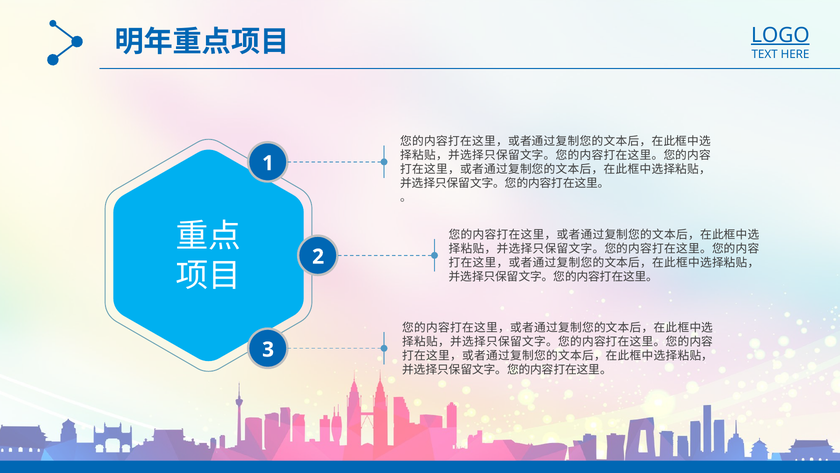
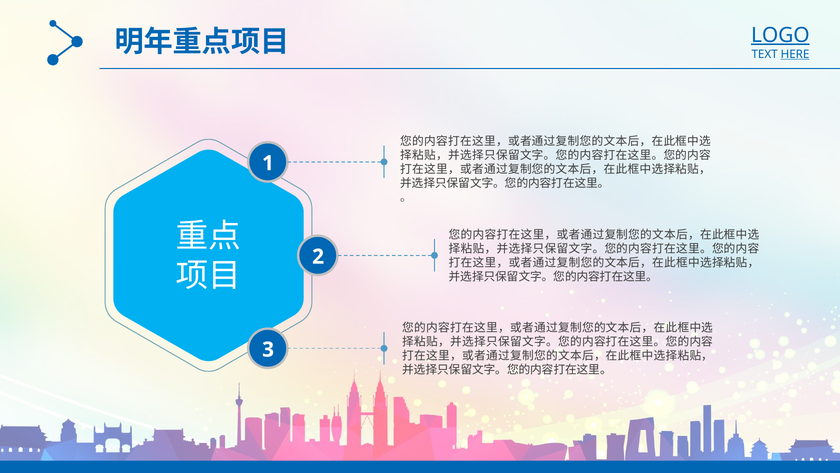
HERE underline: none -> present (795, 54)
